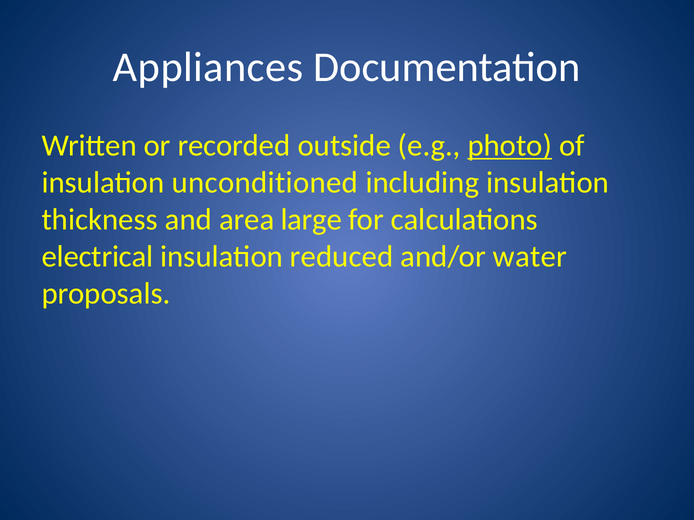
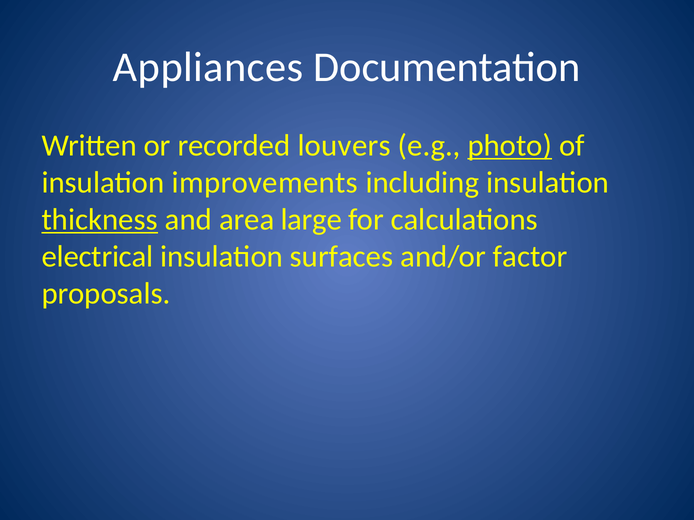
outside: outside -> louvers (344, 146)
unconditioned: unconditioned -> improvements (265, 183)
thickness underline: none -> present (100, 220)
reduced: reduced -> surfaces (342, 257)
water: water -> factor (530, 257)
